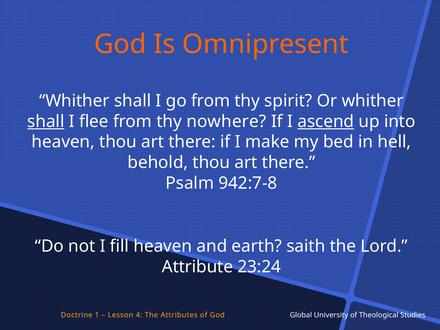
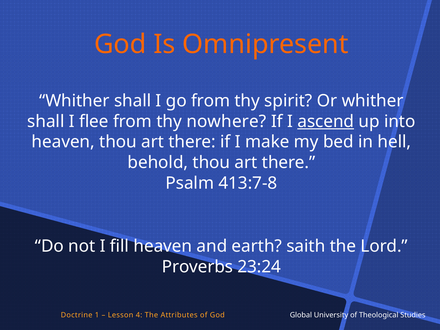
shall underline: present -> none (46, 121)
942:7-8: 942:7-8 -> 413:7-8 (248, 183)
Attribute: Attribute -> Proverbs (197, 267)
